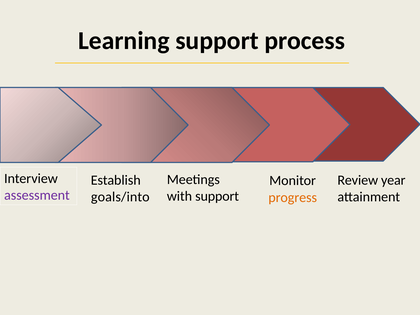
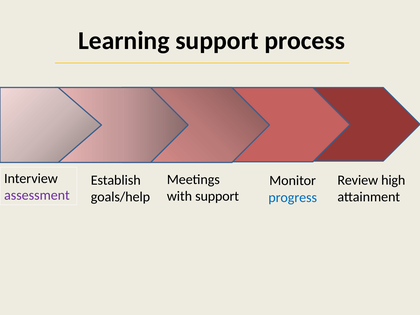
year: year -> high (393, 180)
goals/into: goals/into -> goals/help (120, 197)
progress colour: orange -> blue (293, 197)
